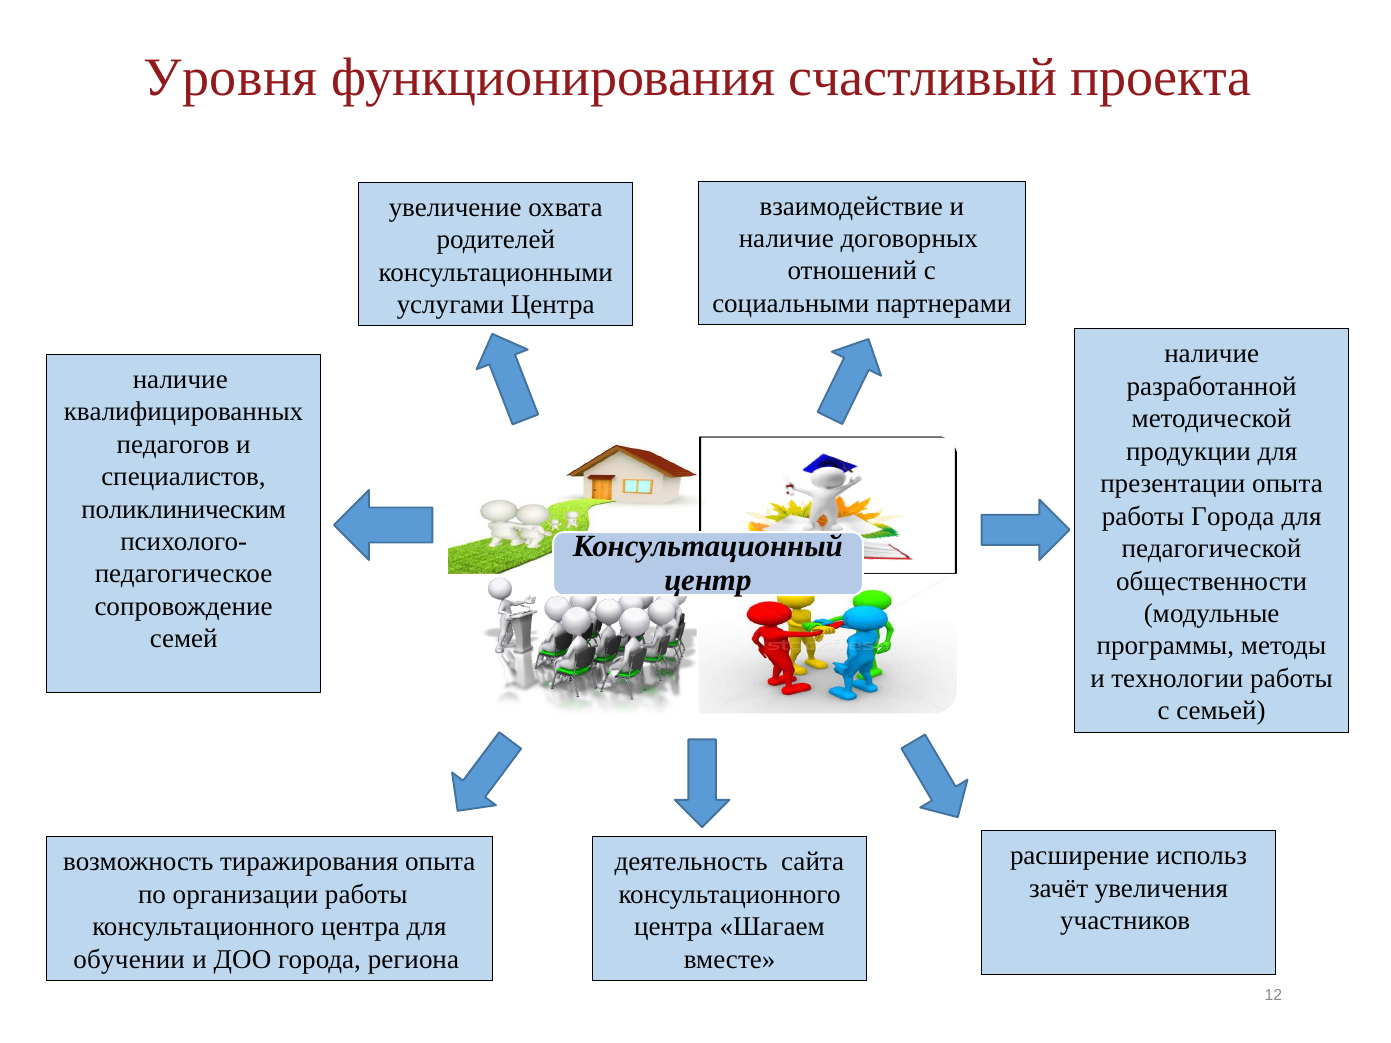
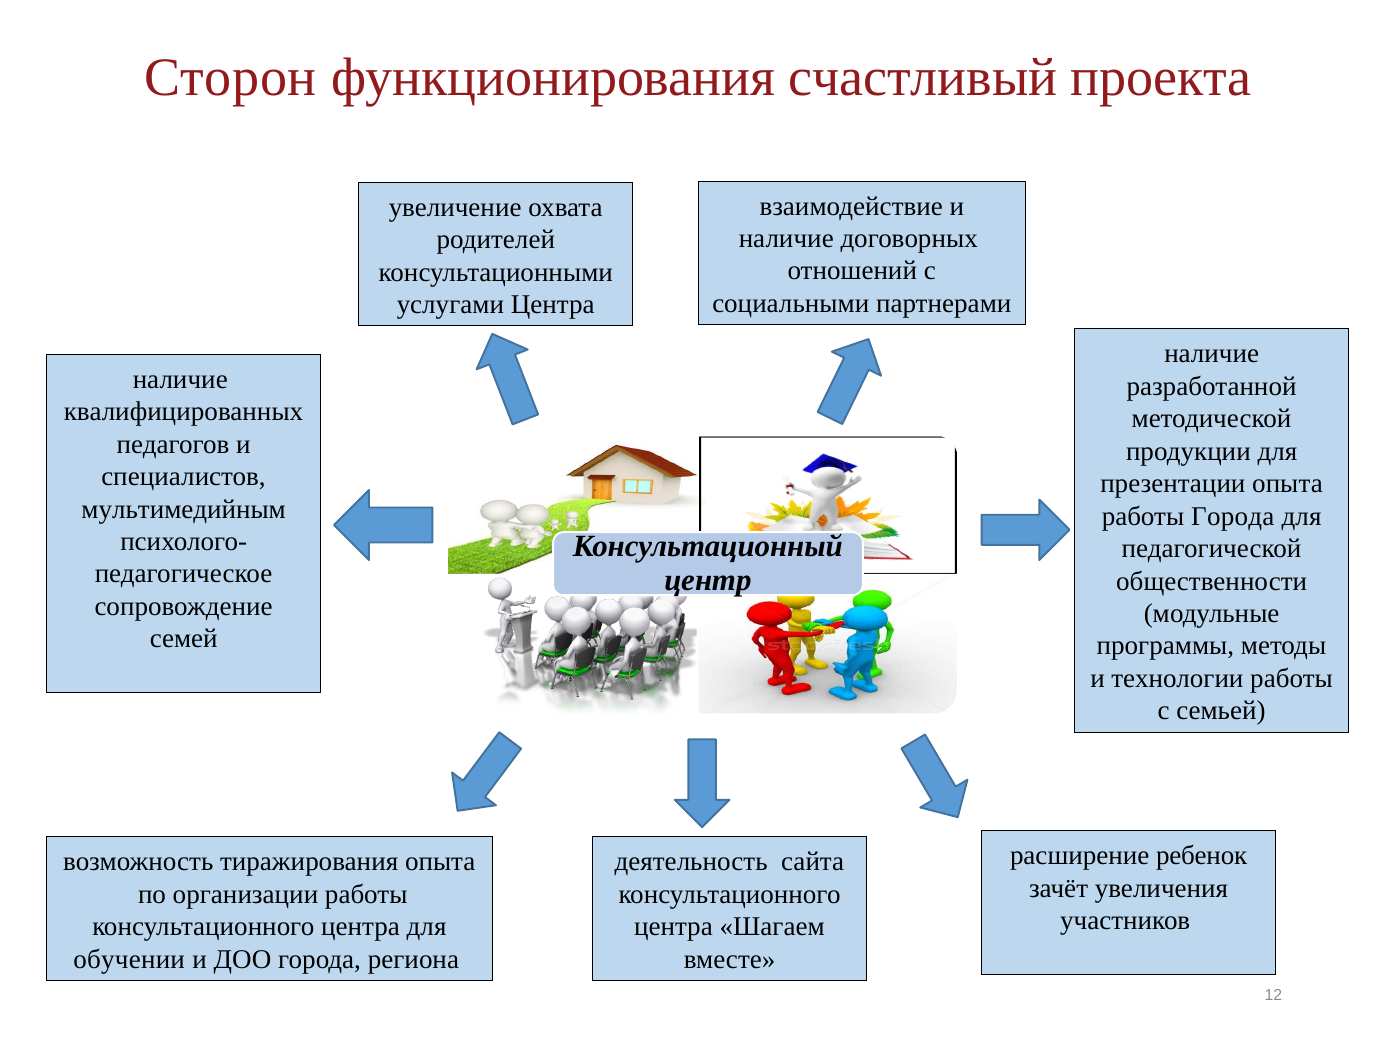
Уровня: Уровня -> Сторон (230, 77)
поликлиническим: поликлиническим -> мультимедийным (184, 509)
использ: использ -> ребенок (1202, 856)
